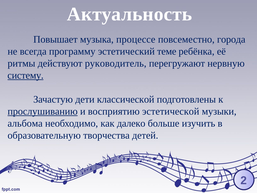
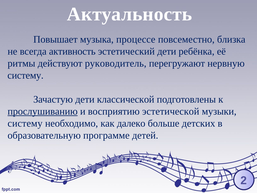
города: города -> близка (231, 39)
программу: программу -> активность (72, 51)
эстетический теме: теме -> дети (167, 51)
систему underline: present -> none (26, 75)
альбома: альбома -> систему (25, 123)
изучить: изучить -> детских (199, 123)
творчества: творчества -> программе (106, 135)
